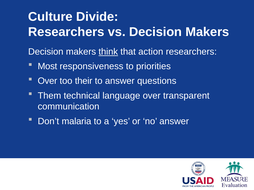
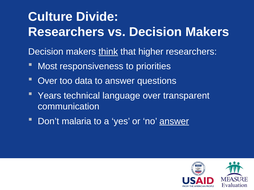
action: action -> higher (151, 52)
their: their -> data (84, 81)
Them: Them -> Years (49, 96)
answer underline: none -> present (174, 122)
